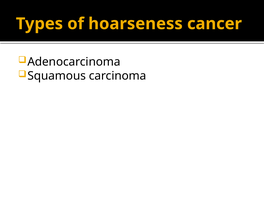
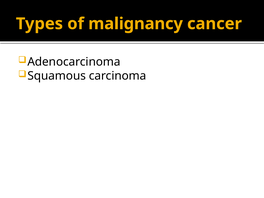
hoarseness: hoarseness -> malignancy (136, 24)
